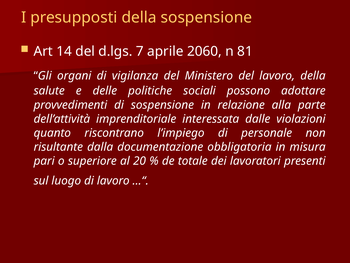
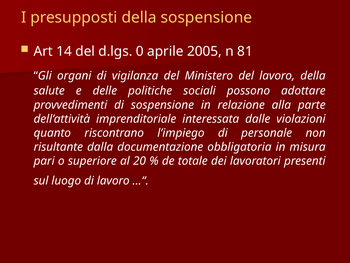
7: 7 -> 0 (140, 51)
2060: 2060 -> 2005 (204, 51)
